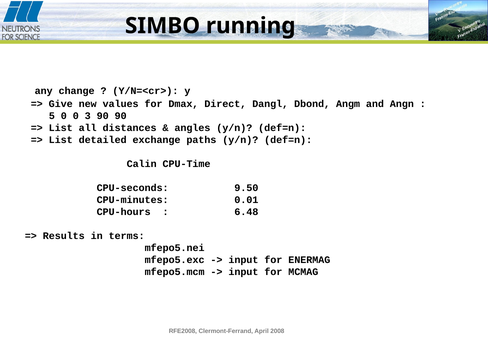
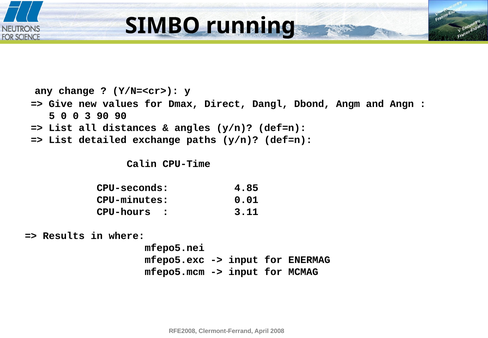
9.50: 9.50 -> 4.85 (246, 188)
6.48: 6.48 -> 3.11 (246, 212)
terms: terms -> where (127, 236)
